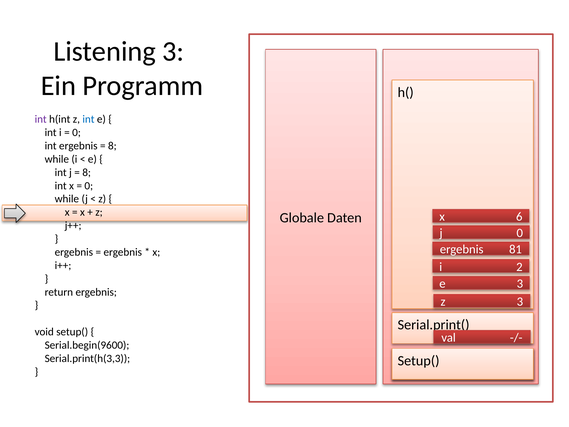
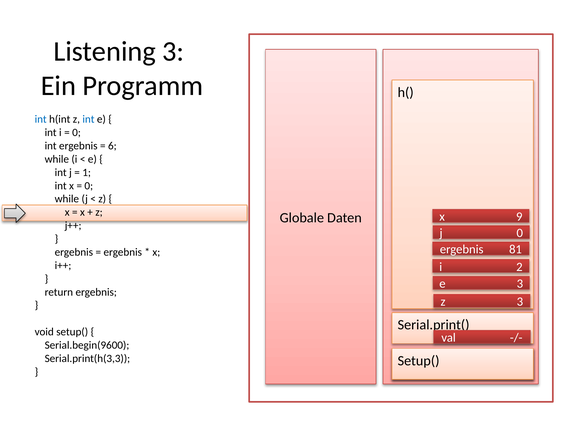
int colour: purple -> blue (41, 119)
8: 8 -> 6 (112, 146)
8: 8 -> 1 (87, 172)
6: 6 -> 9 (519, 217)
